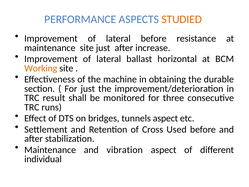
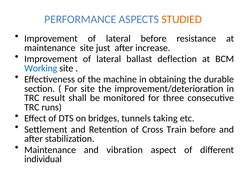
horizontal: horizontal -> deflection (177, 59)
Working colour: orange -> blue (41, 68)
For just: just -> site (88, 89)
tunnels aspect: aspect -> taking (165, 118)
Used: Used -> Train (177, 129)
